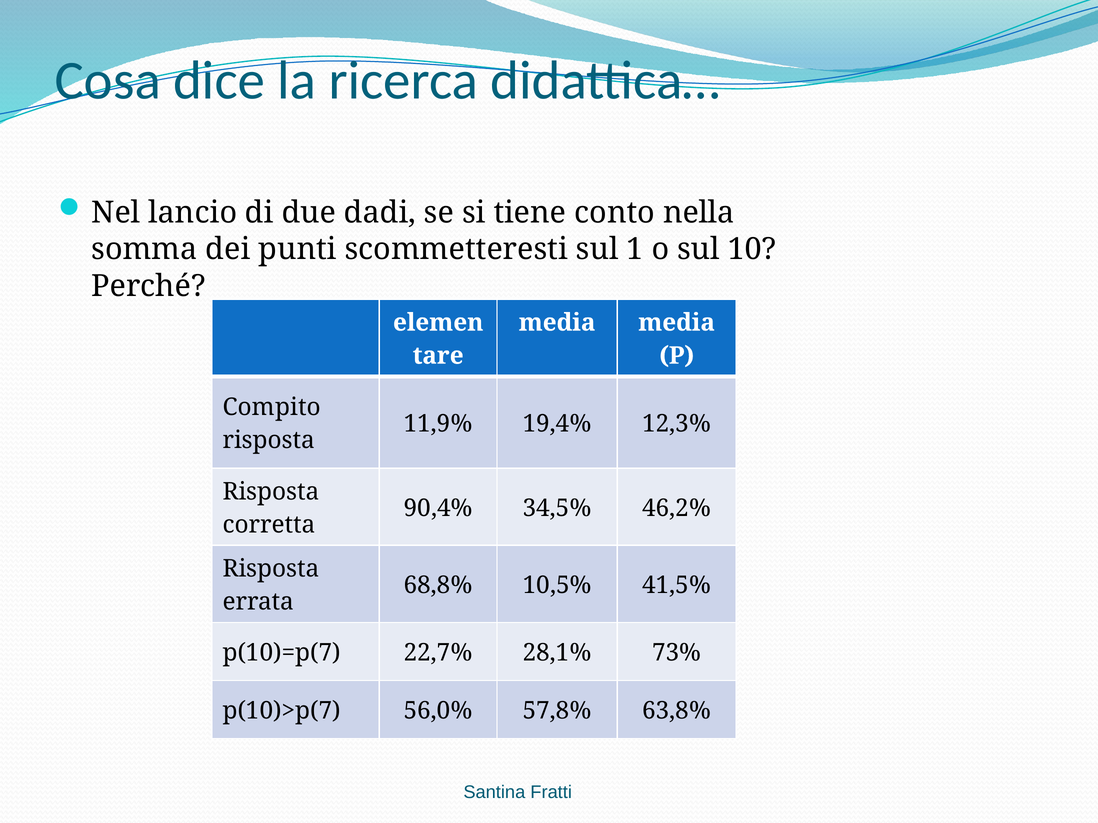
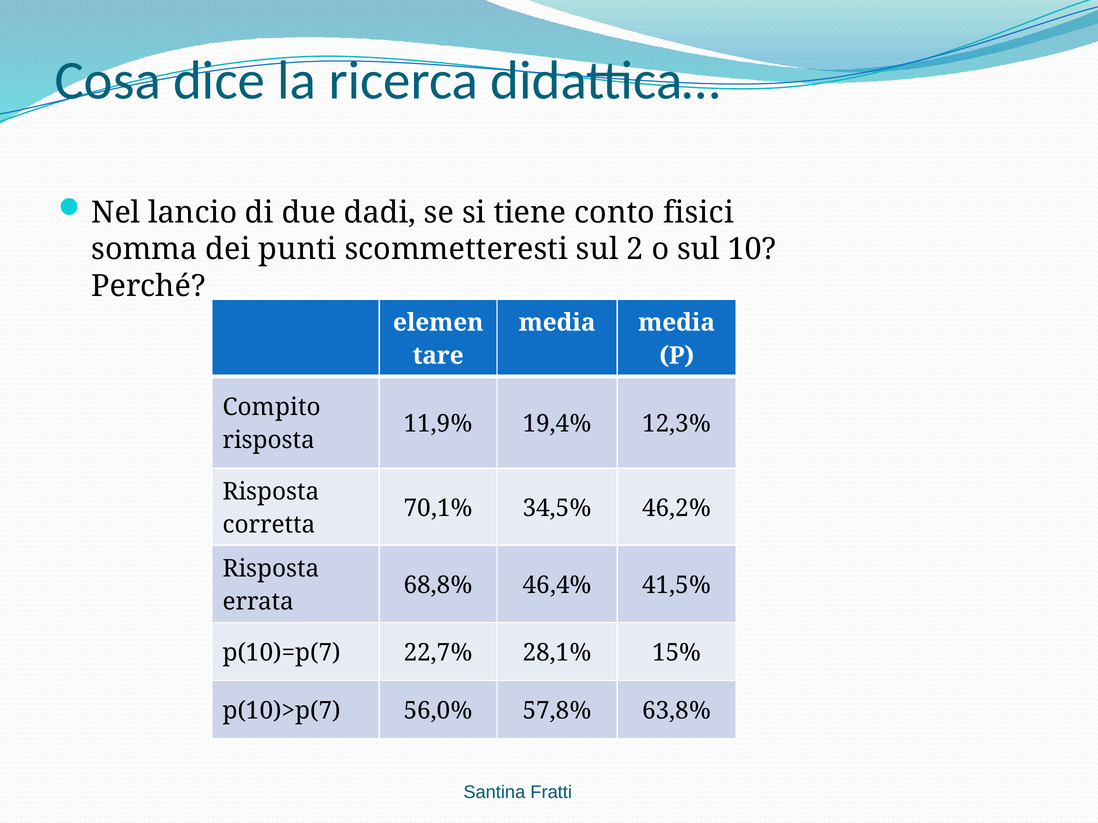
nella: nella -> fisici (698, 213)
1: 1 -> 2 (635, 249)
90,4%: 90,4% -> 70,1% (438, 508)
10,5%: 10,5% -> 46,4% (557, 586)
73%: 73% -> 15% (677, 653)
